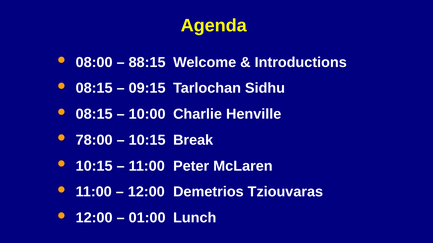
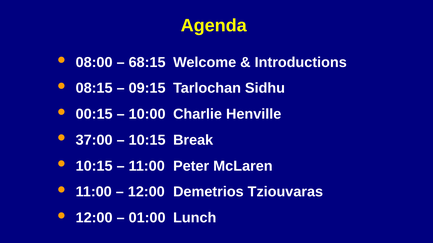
88:15: 88:15 -> 68:15 (147, 62)
08:15: 08:15 -> 00:15 (94, 114)
78:00: 78:00 -> 37:00 (94, 140)
